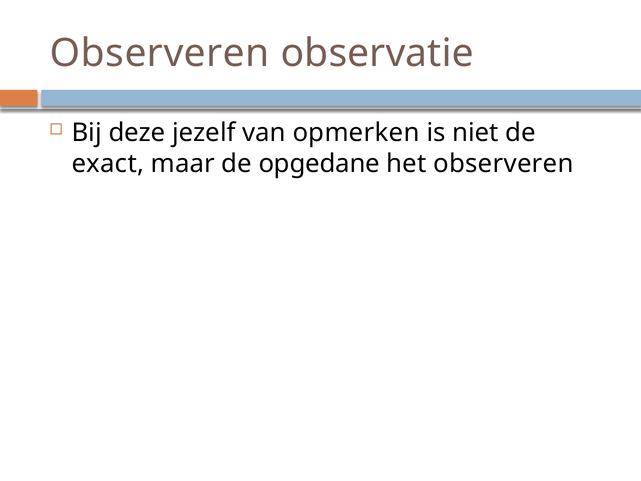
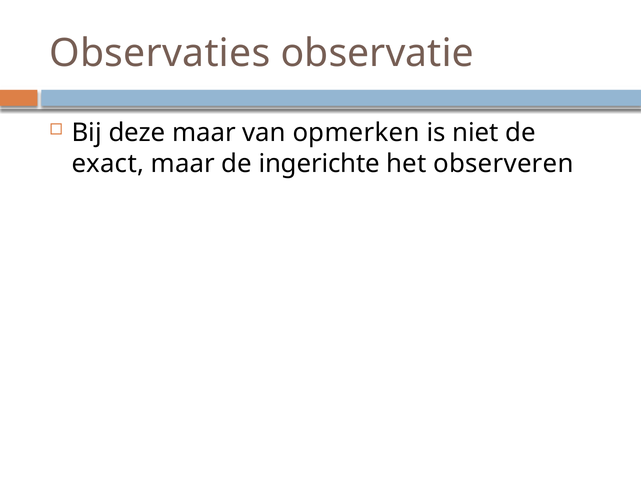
Observeren: Observeren -> Observaties (160, 53)
deze jezelf: jezelf -> maar (204, 133)
opgedane: opgedane -> ingerichte (319, 164)
